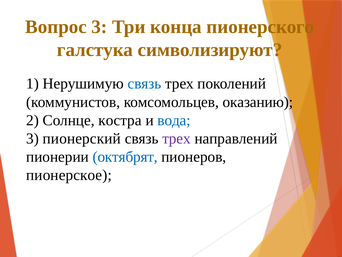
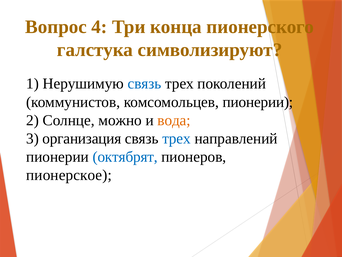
Вопрос 3: 3 -> 4 (99, 27)
комсомольцев оказанию: оказанию -> пионерии (258, 102)
костра: костра -> можно (120, 120)
вода colour: blue -> orange (174, 120)
пионерский: пионерский -> организация (82, 138)
трех colour: purple -> blue (177, 138)
